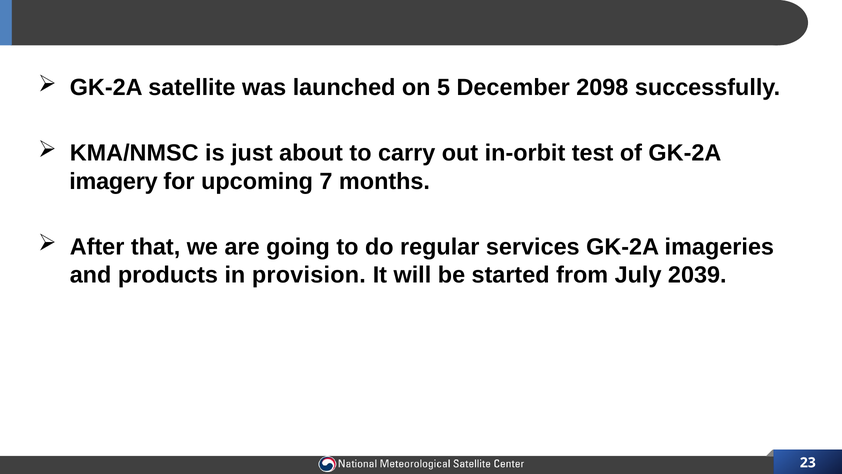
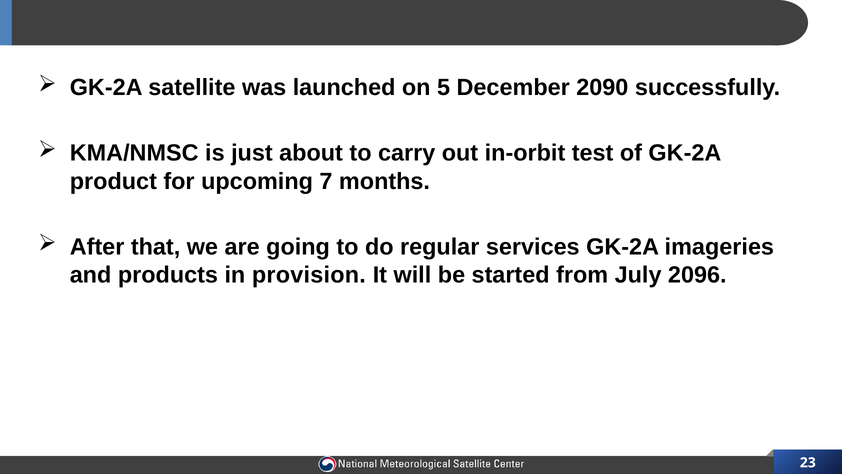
2098: 2098 -> 2090 (602, 88)
imagery: imagery -> product (113, 181)
2039: 2039 -> 2096 (697, 275)
